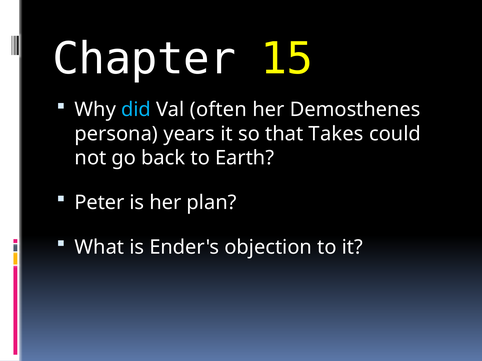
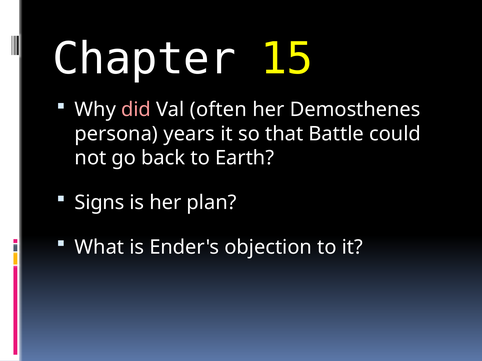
did colour: light blue -> pink (136, 110)
Takes: Takes -> Battle (336, 134)
Peter: Peter -> Signs (100, 203)
